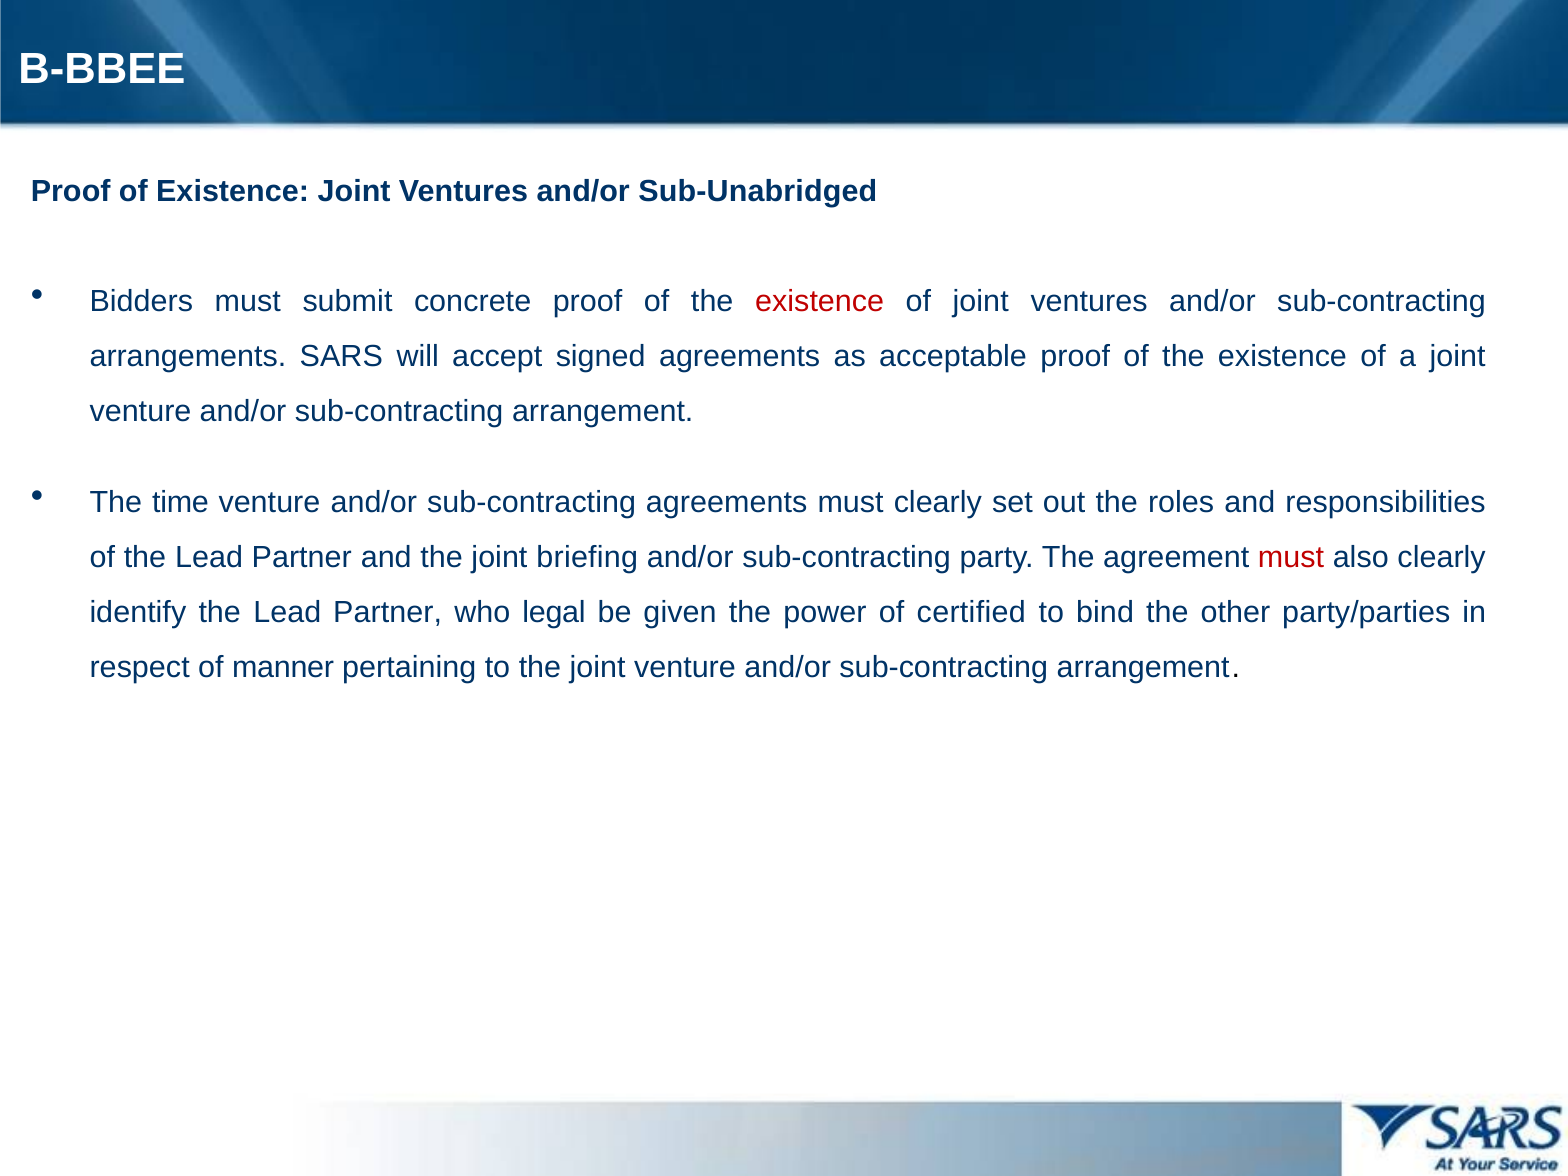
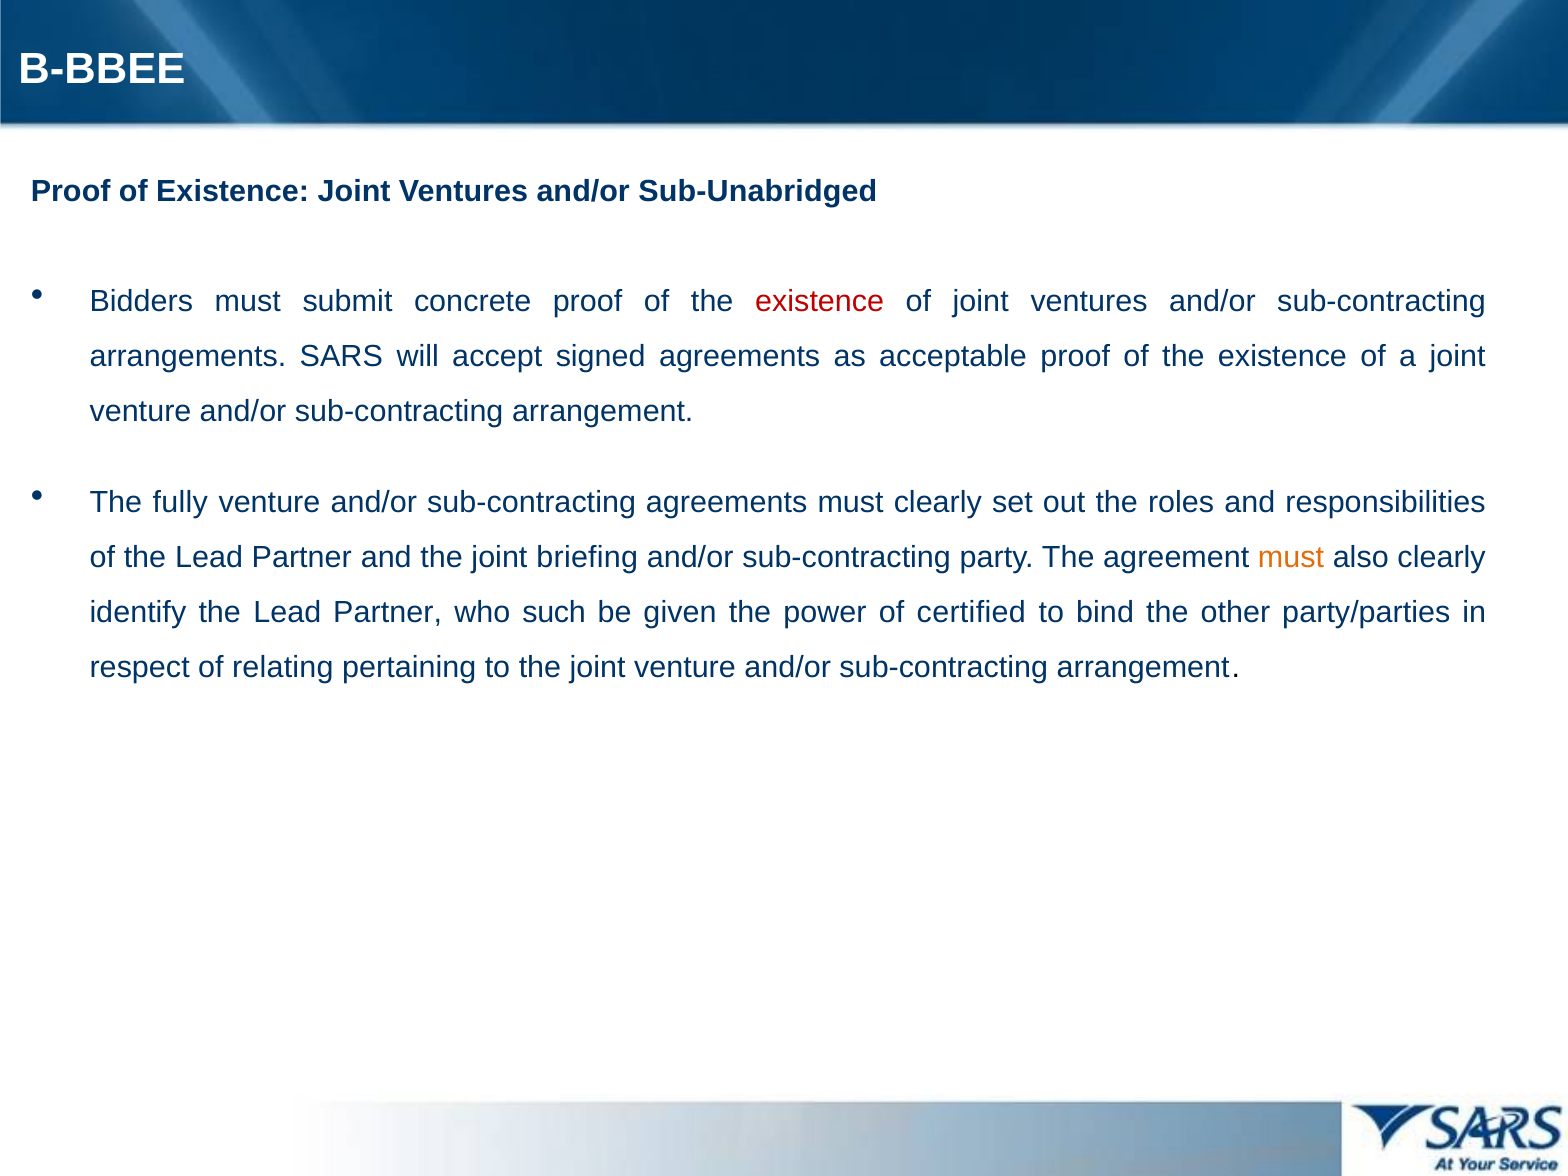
time: time -> fully (180, 503)
must colour: red -> orange (1291, 557)
legal: legal -> such (554, 612)
manner: manner -> relating (283, 667)
